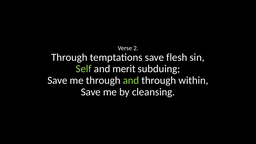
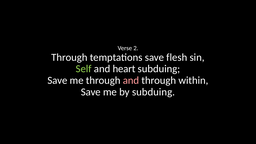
merit: merit -> heart (124, 69)
and colour: light green -> pink (131, 80)
by cleansing: cleansing -> subduing (154, 92)
